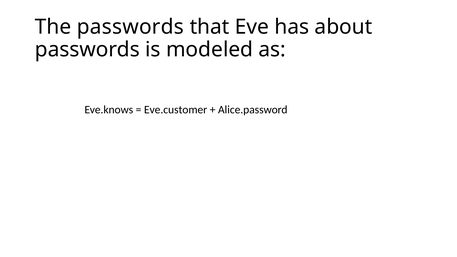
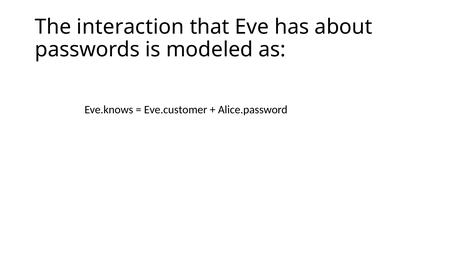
The passwords: passwords -> interaction (130, 27)
